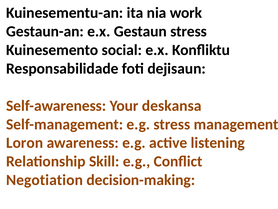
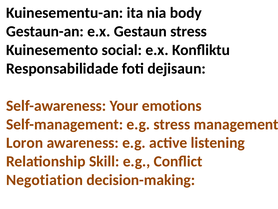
work: work -> body (186, 13)
deskansa: deskansa -> emotions (172, 105)
